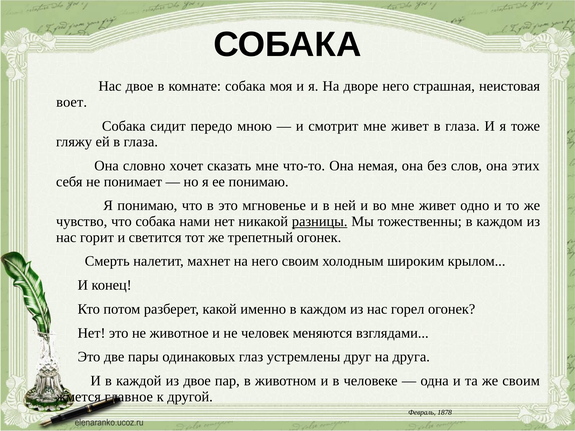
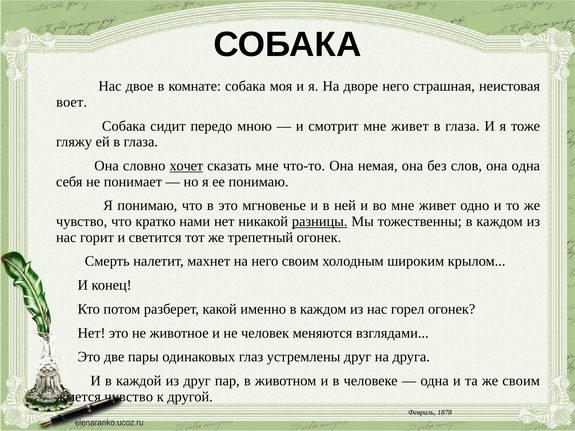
хочет underline: none -> present (186, 166)
она этих: этих -> одна (526, 166)
что собака: собака -> кратко (156, 222)
из двое: двое -> друг (197, 381)
жмется главное: главное -> чувство (129, 397)
